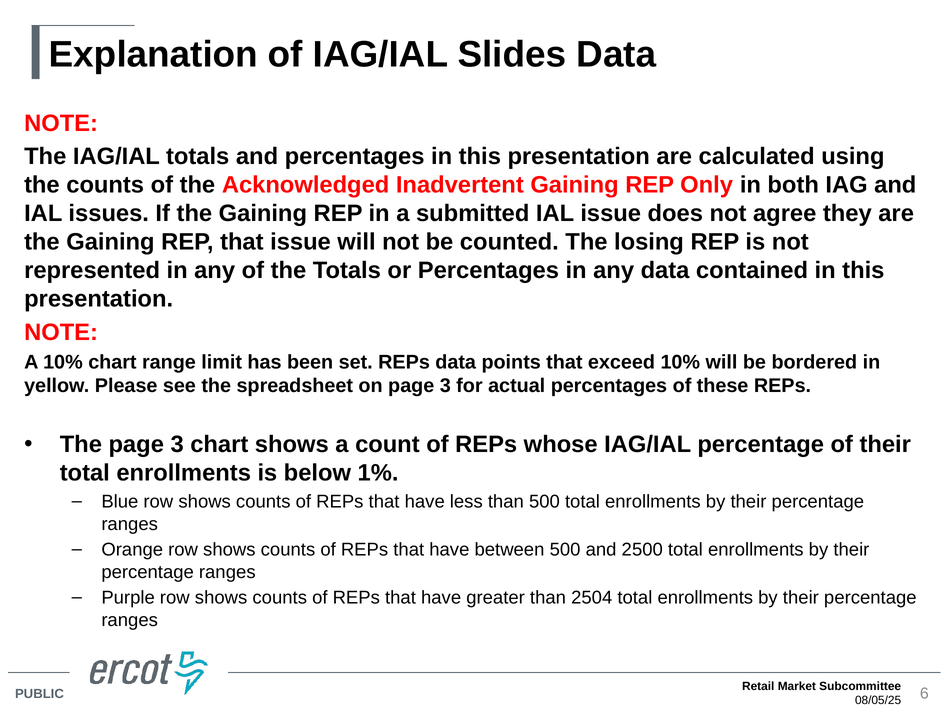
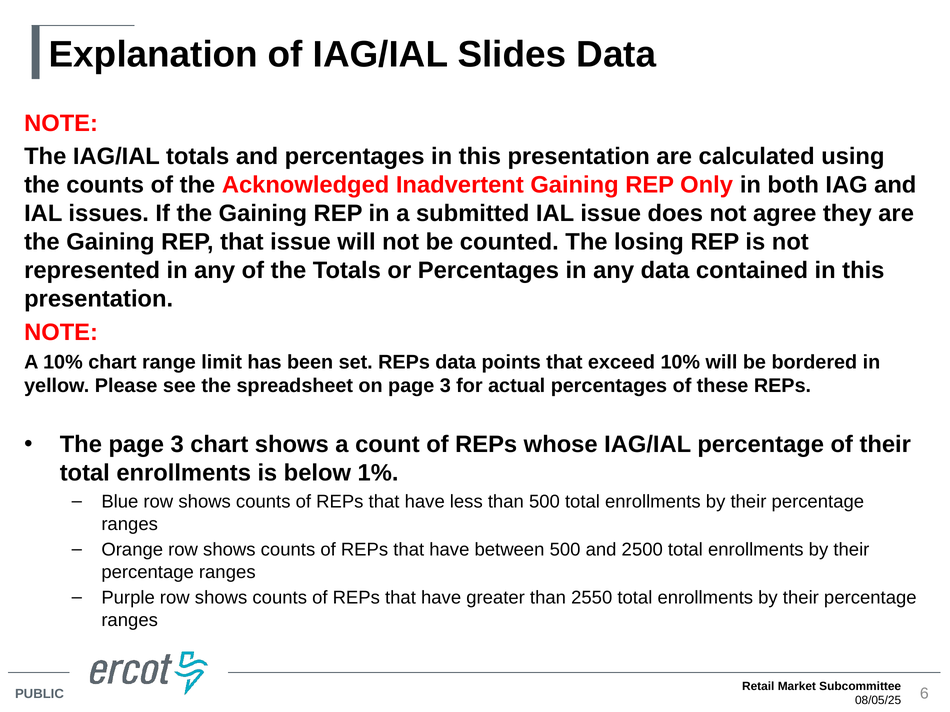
2504: 2504 -> 2550 (592, 598)
